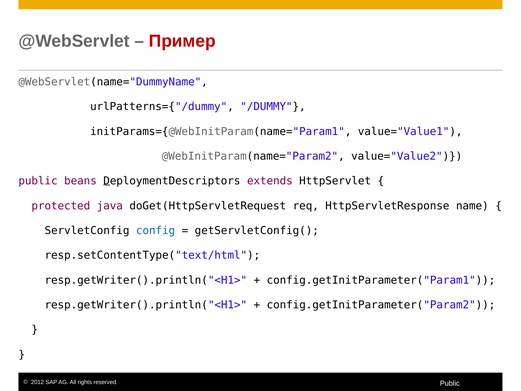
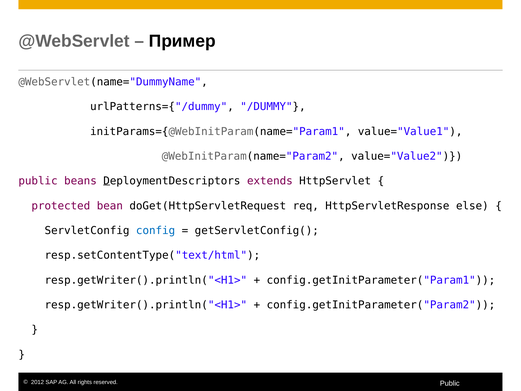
Пример colour: red -> black (182, 41)
java: java -> bean (110, 206)
name: name -> else (472, 206)
